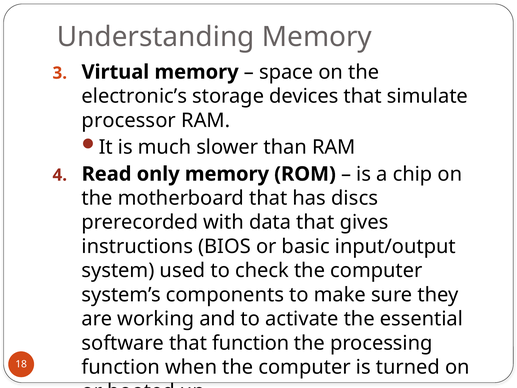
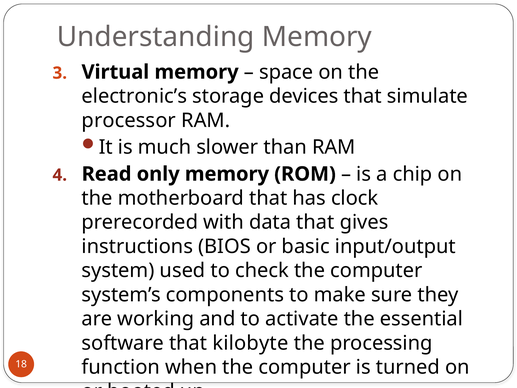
discs: discs -> clock (355, 198)
that function: function -> kilobyte (250, 343)
